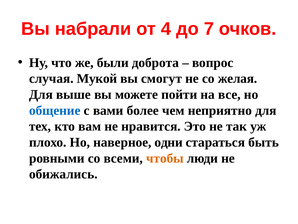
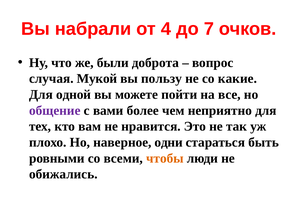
смогут: смогут -> пользу (161, 78)
желая: желая -> какие (237, 78)
выше: выше -> одной (74, 94)
общение colour: blue -> purple (55, 110)
